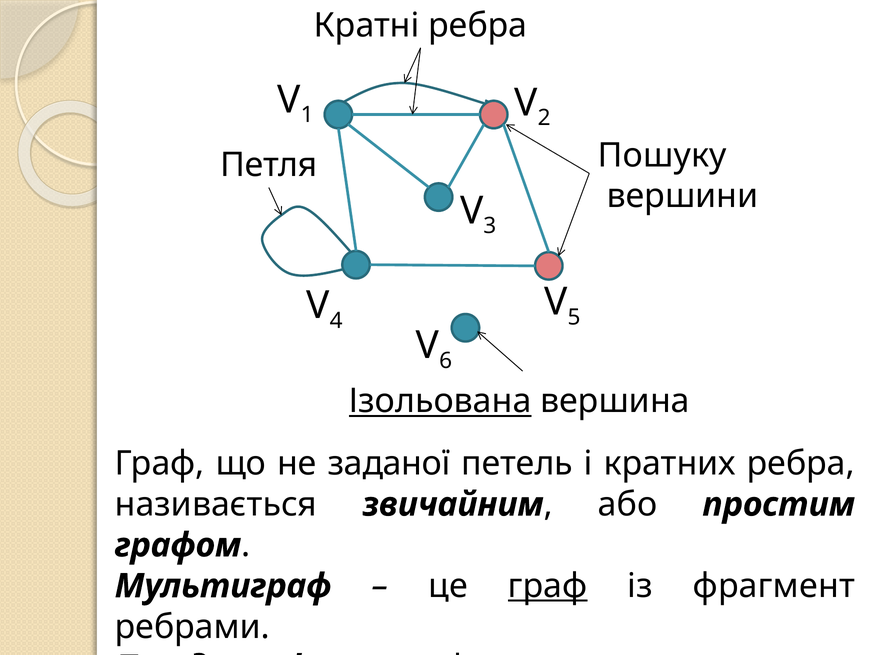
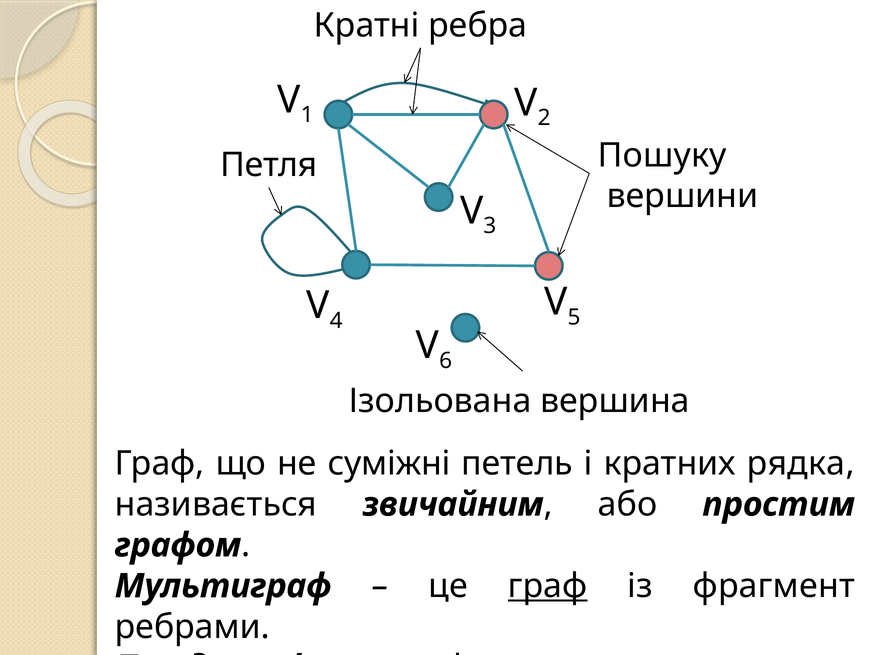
Ізольована underline: present -> none (440, 402)
заданої: заданої -> суміжні (389, 464)
кратних ребра: ребра -> рядка (801, 464)
